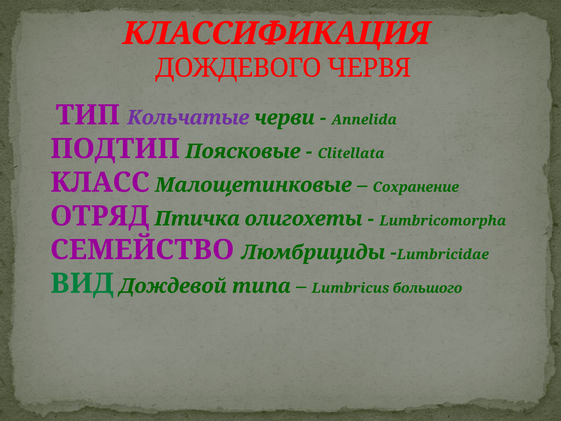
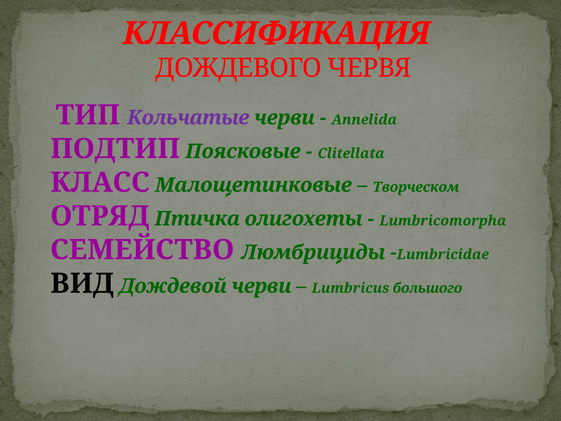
Сохранение: Сохранение -> Творческом (416, 187)
ВИД colour: green -> black (82, 283)
Дождевой типа: типа -> черви (262, 286)
